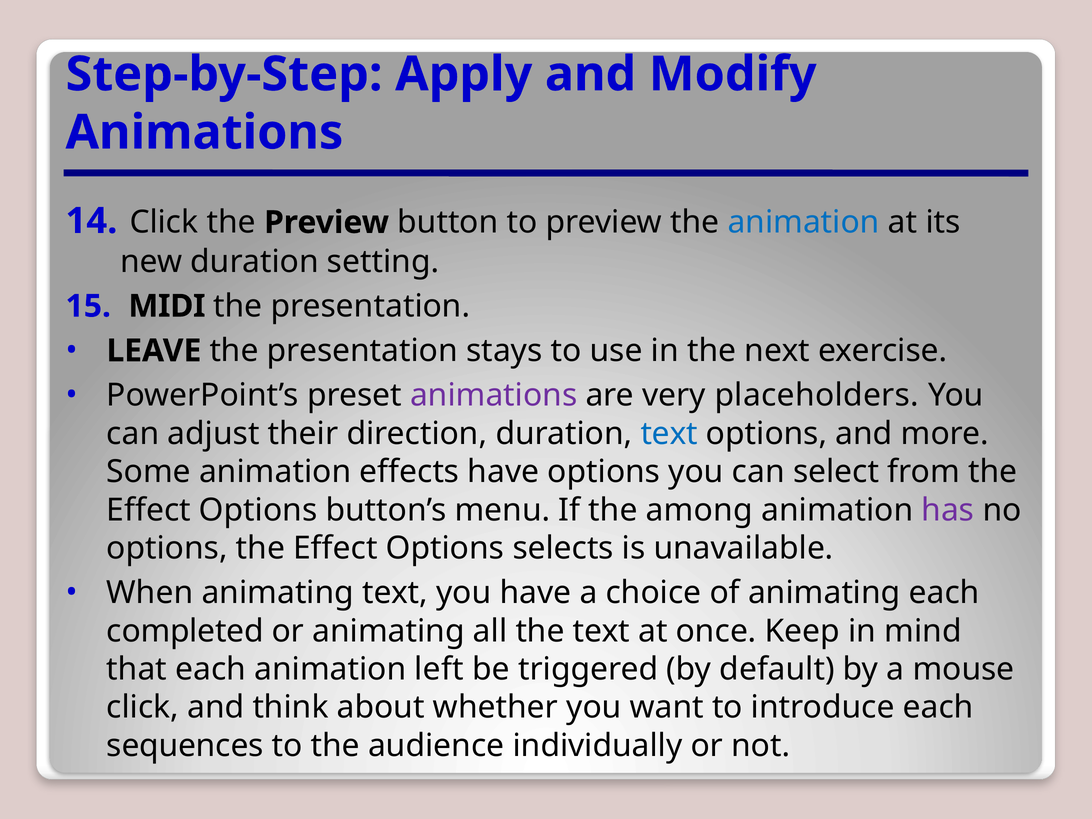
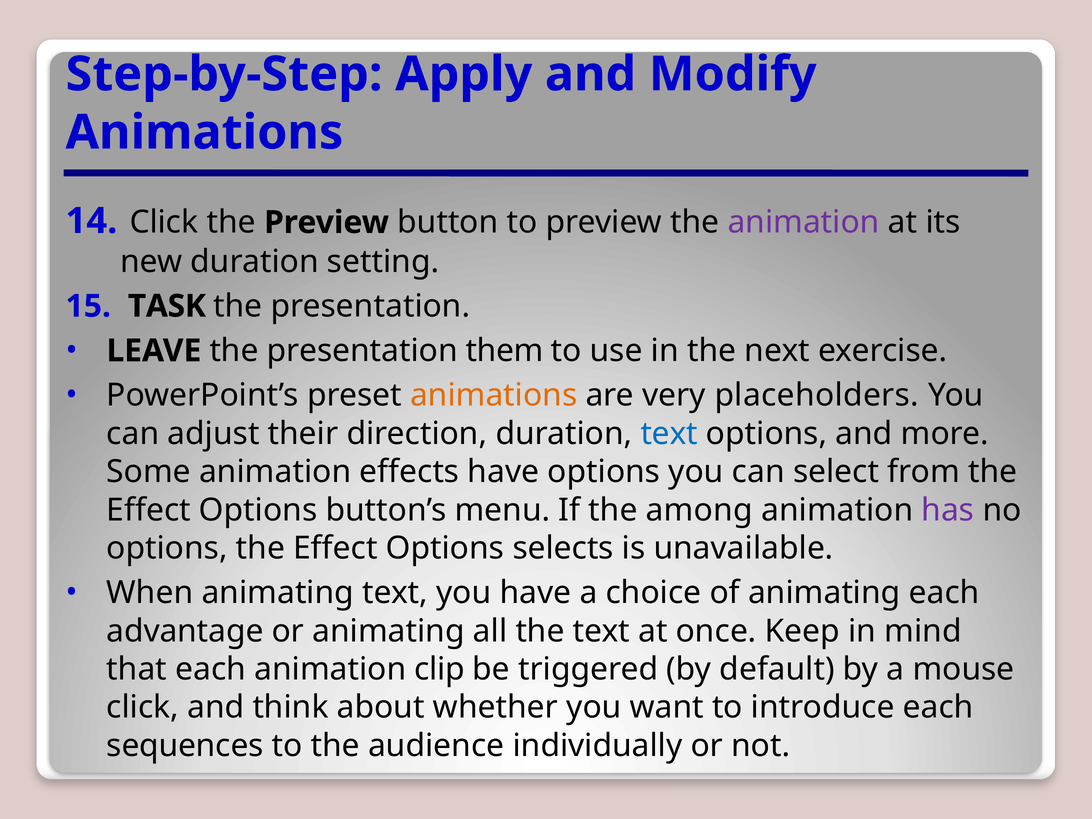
animation colour: blue -> purple (804, 222)
MIDI: MIDI -> TASK (167, 306)
stays: stays -> them (505, 351)
animations colour: purple -> orange (494, 395)
completed: completed -> advantage (185, 631)
left: left -> clip (439, 669)
